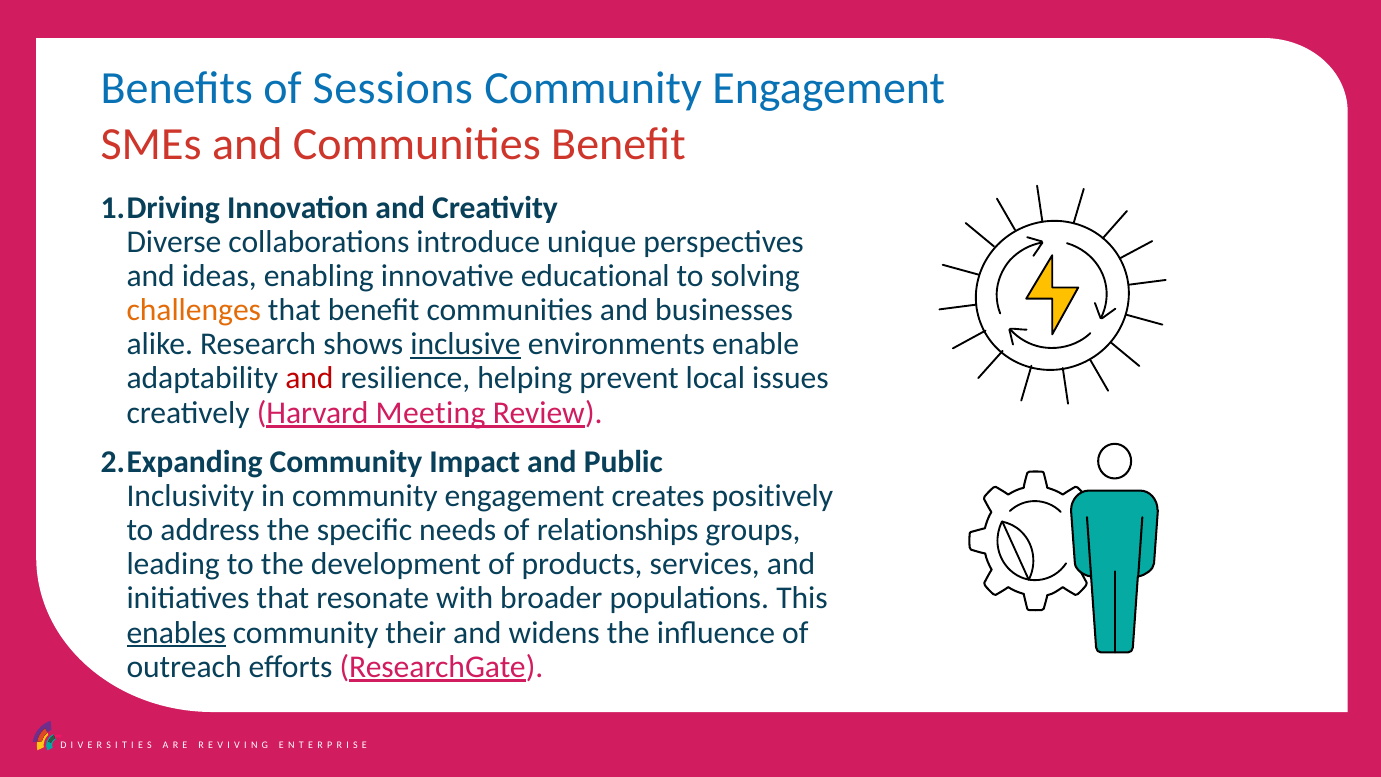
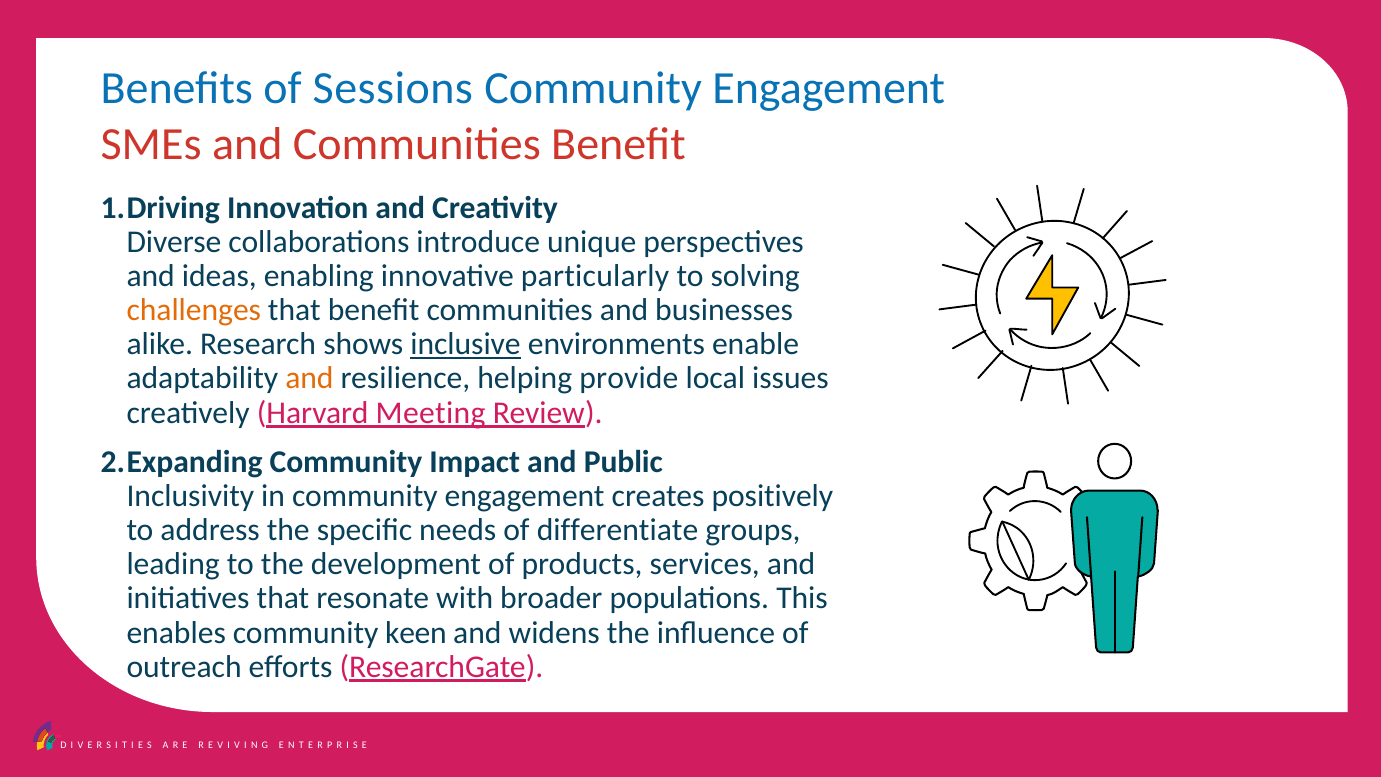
educational: educational -> particularly (595, 276)
and colour: red -> orange (309, 378)
prevent: prevent -> provide (629, 378)
relationships: relationships -> differentiate (618, 530)
enables underline: present -> none (176, 633)
their: their -> keen (416, 633)
